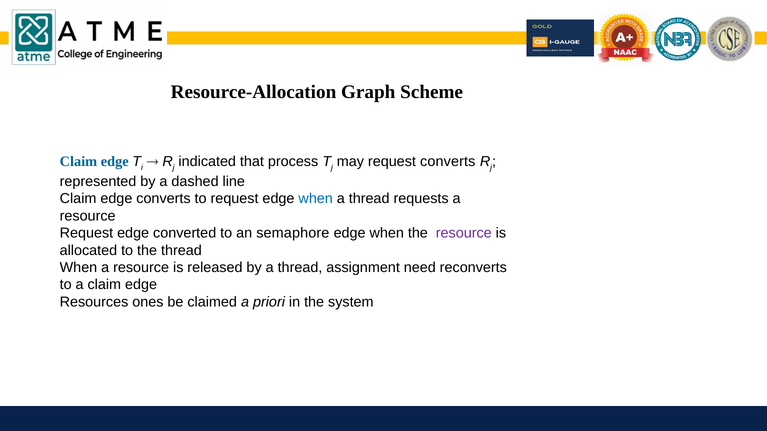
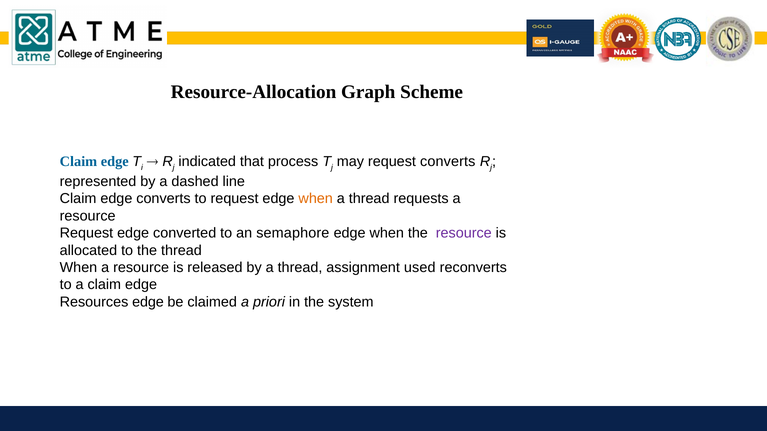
when colour: blue -> orange (316, 199)
need: need -> used (420, 268)
Resources ones: ones -> edge (148, 302)
